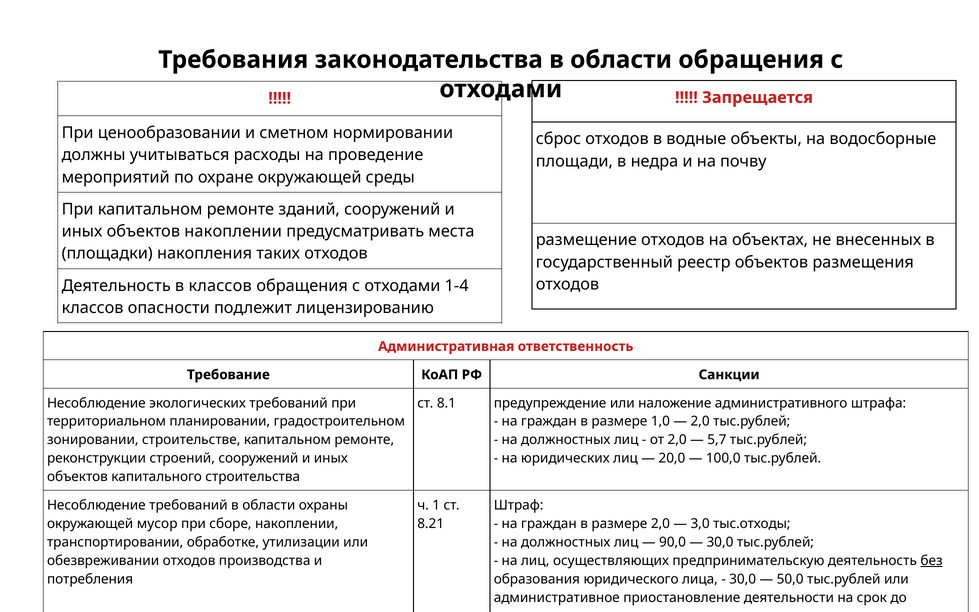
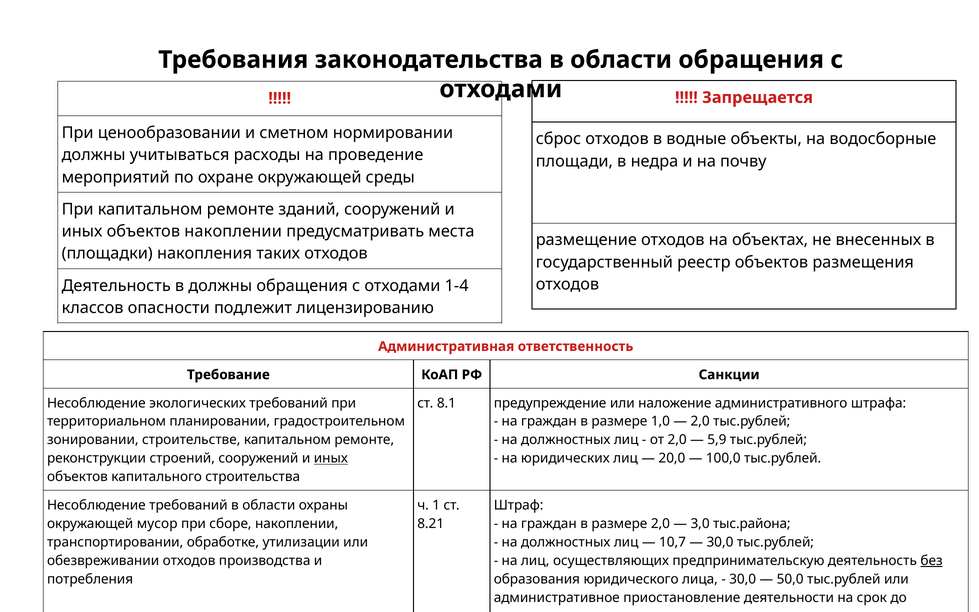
в классов: классов -> должны (220, 286)
5,7: 5,7 -> 5,9 (717, 440)
иных underline: none -> present (331, 458)
тыс.отходы: тыс.отходы -> тыс.района (752, 524)
90,0: 90,0 -> 10,7 (673, 542)
